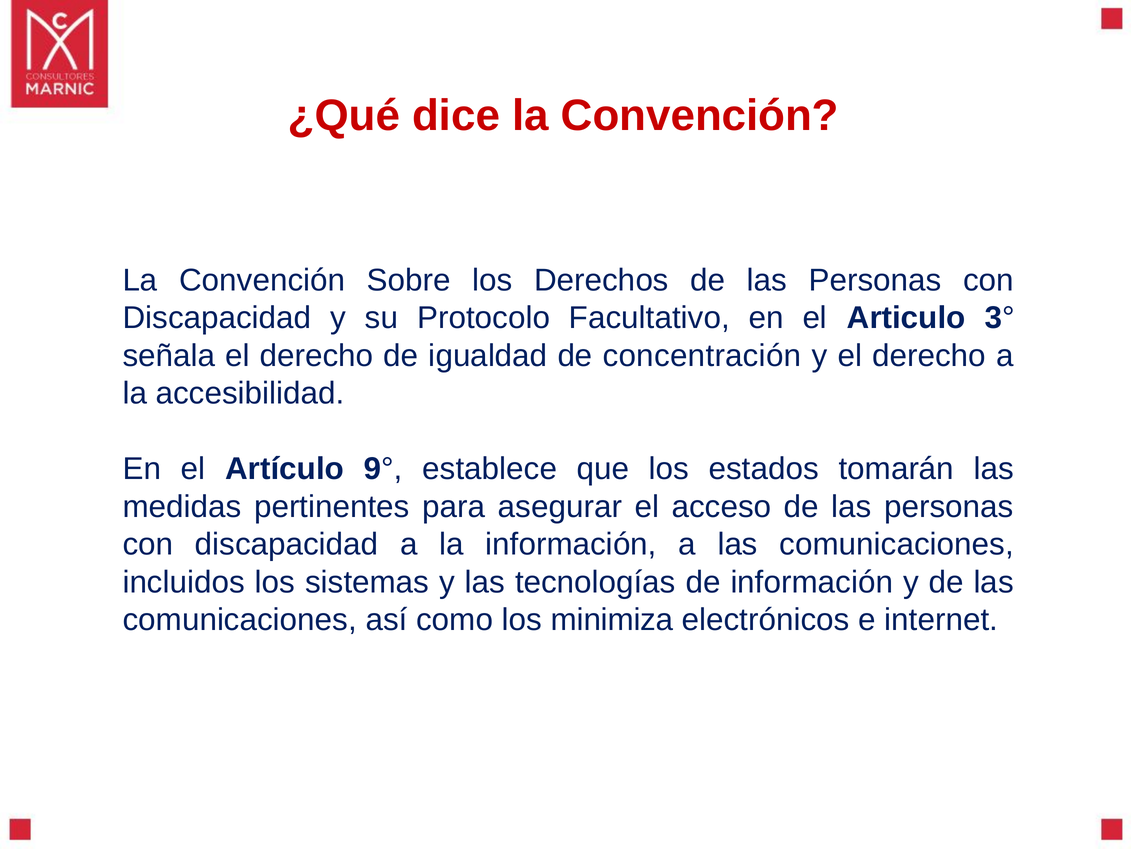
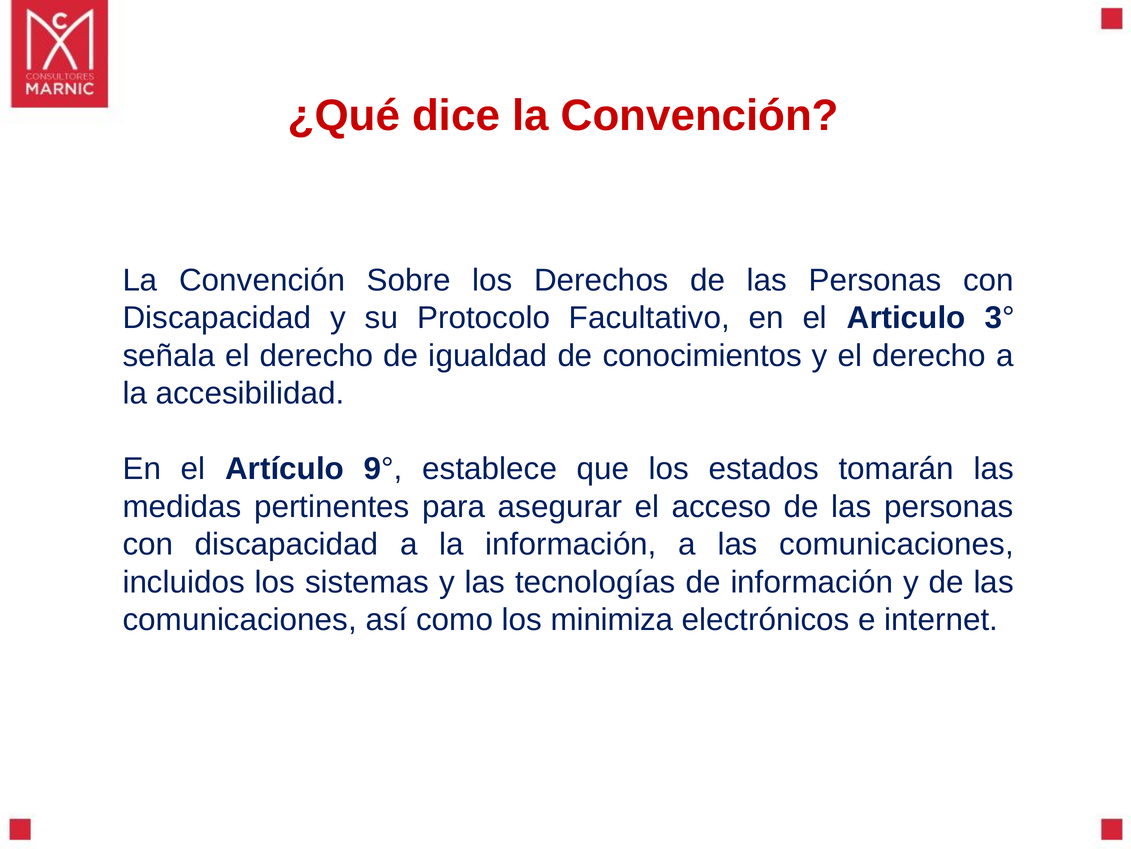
concentración: concentración -> conocimientos (702, 355)
